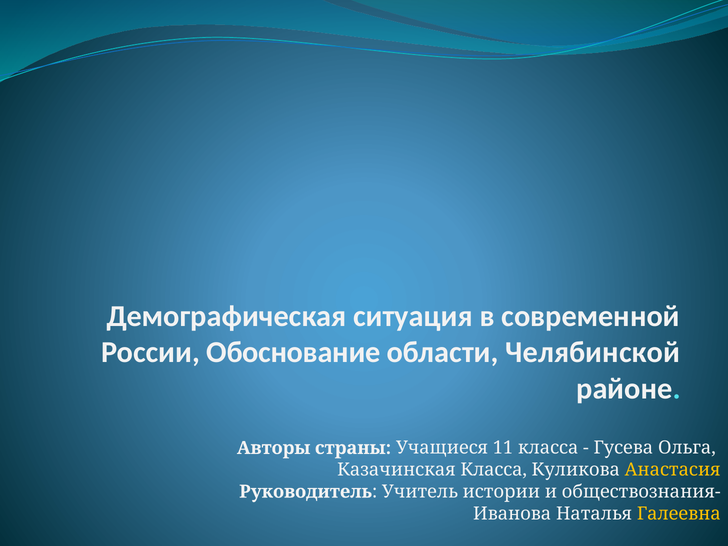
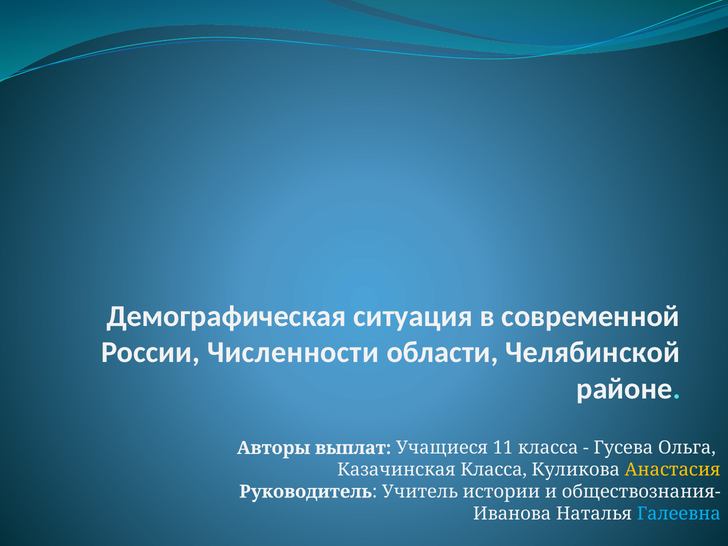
Обоснование: Обоснование -> Численности (293, 352)
страны: страны -> выплат (353, 448)
Галеевна colour: yellow -> light blue (679, 514)
